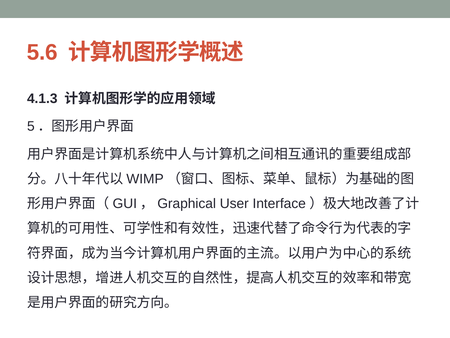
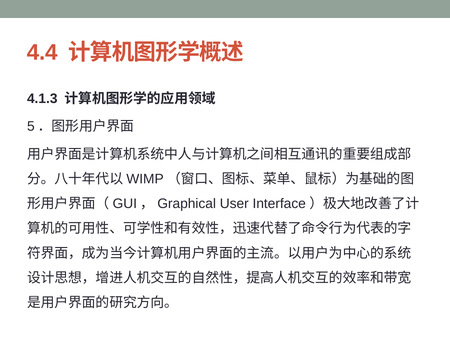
5.6: 5.6 -> 4.4 (42, 52)
